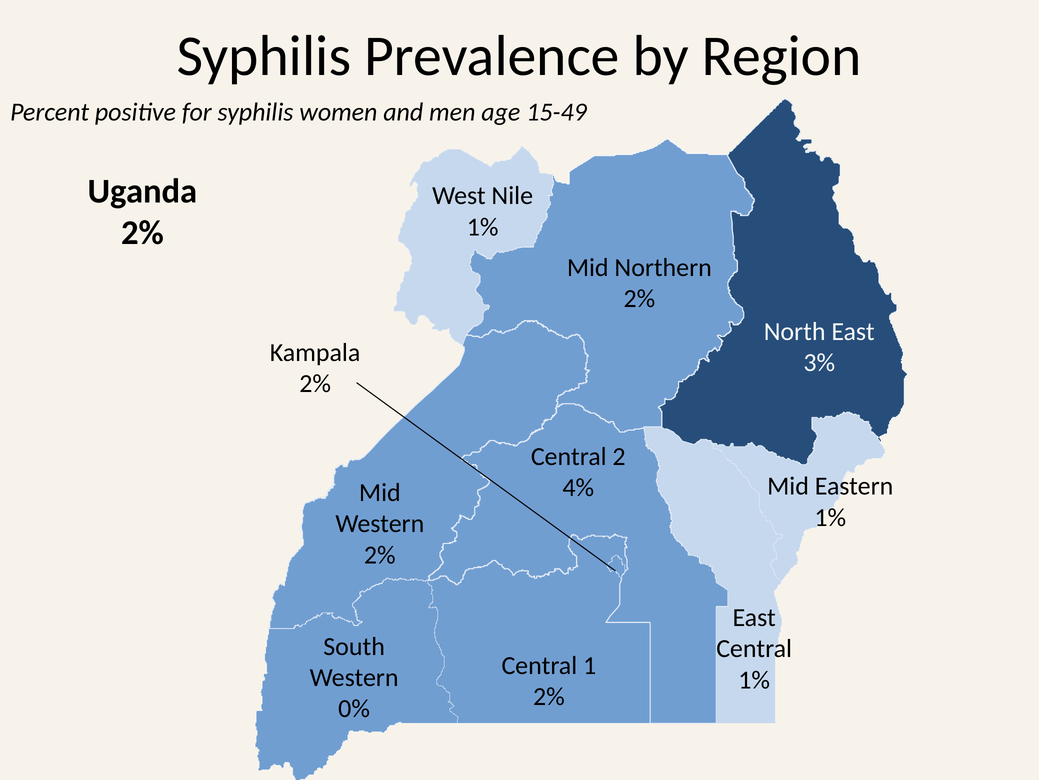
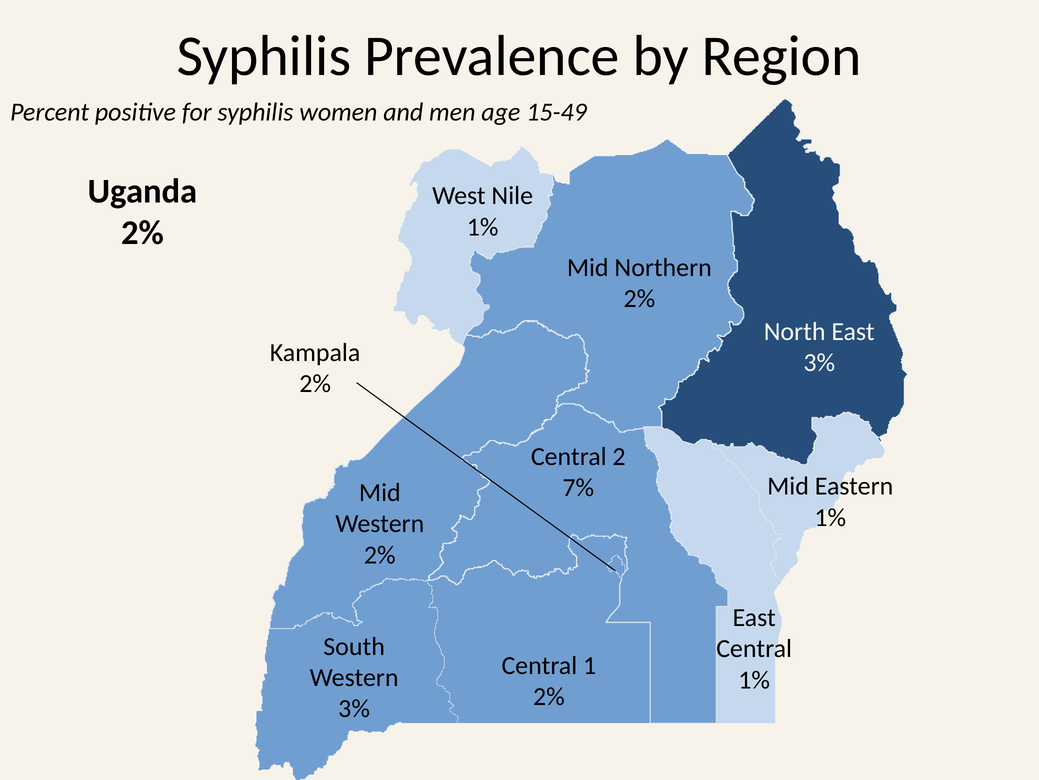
4%: 4% -> 7% (578, 487)
0%: 0% -> 3% (354, 708)
